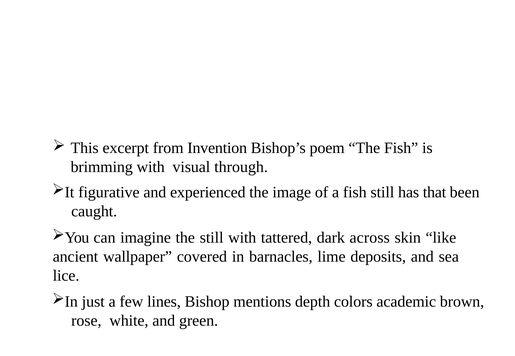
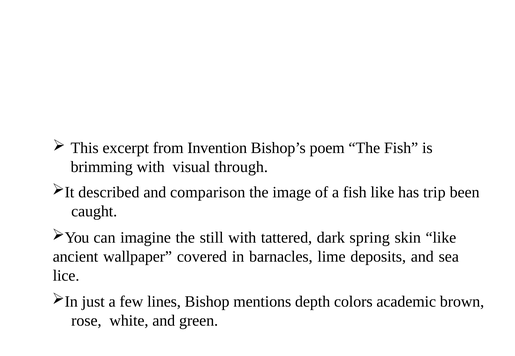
figurative: figurative -> described (109, 193)
experienced: experienced -> comparison (208, 193)
fish still: still -> like (382, 193)
that: that -> trip (434, 193)
across: across -> spring (370, 238)
